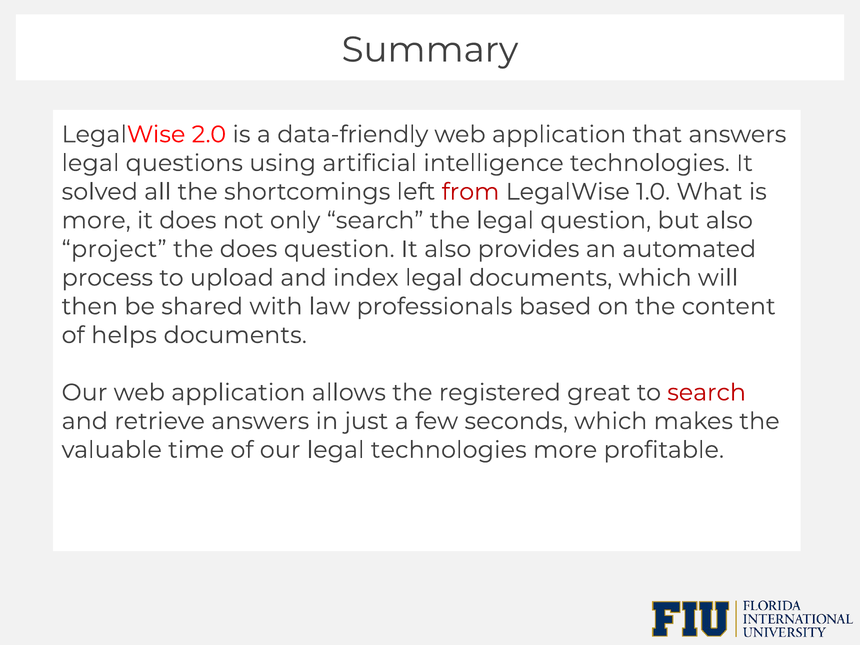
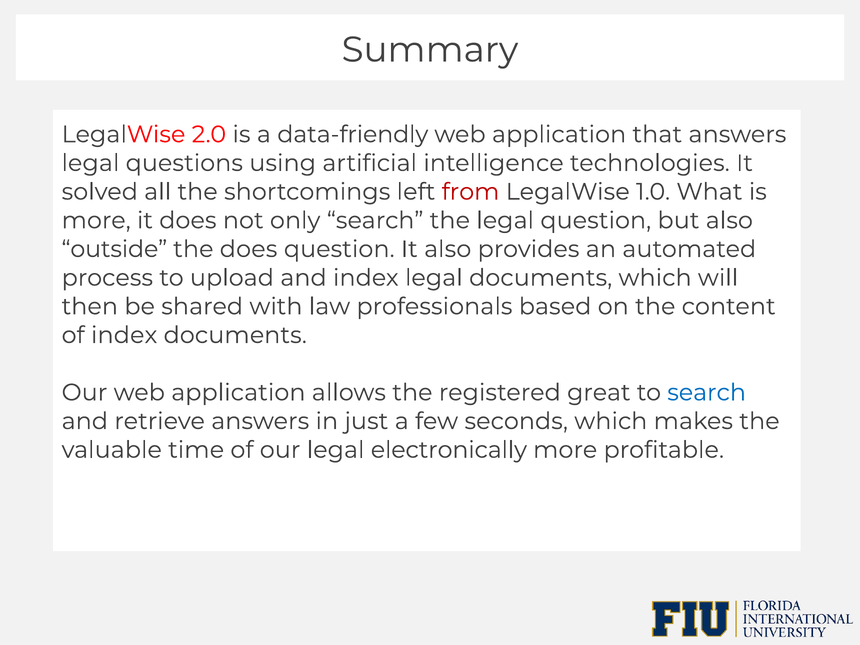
project: project -> outside (114, 249)
of helps: helps -> index (124, 335)
search colour: red -> blue (707, 393)
legal technologies: technologies -> electronically (449, 450)
